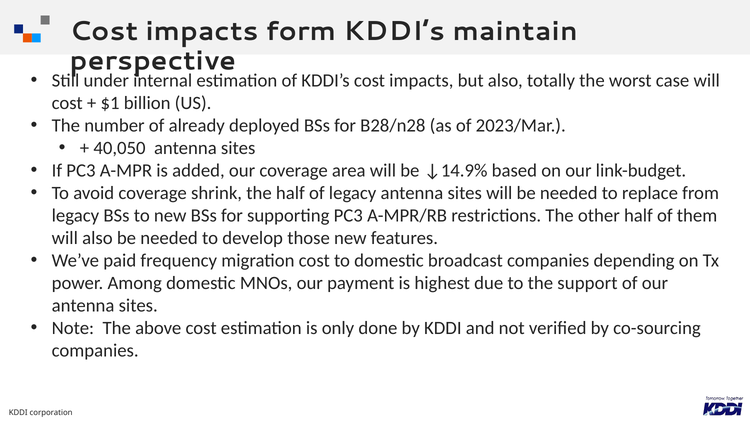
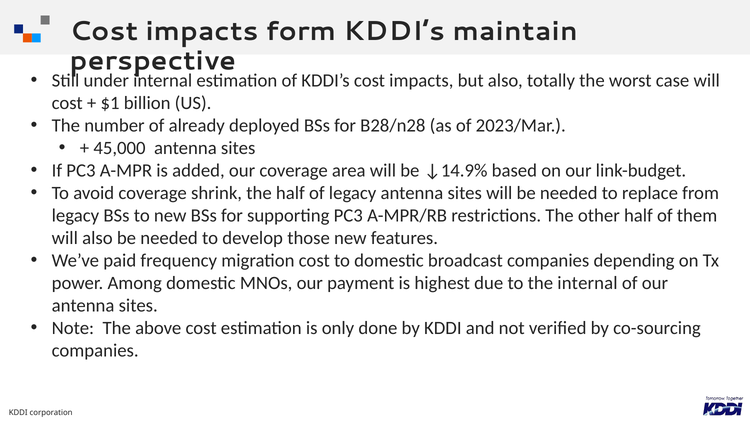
40,050: 40,050 -> 45,000 (119, 148)
the support: support -> internal (587, 283)
